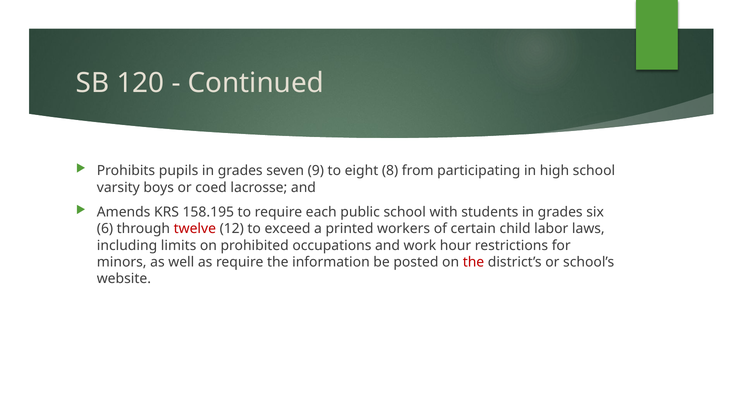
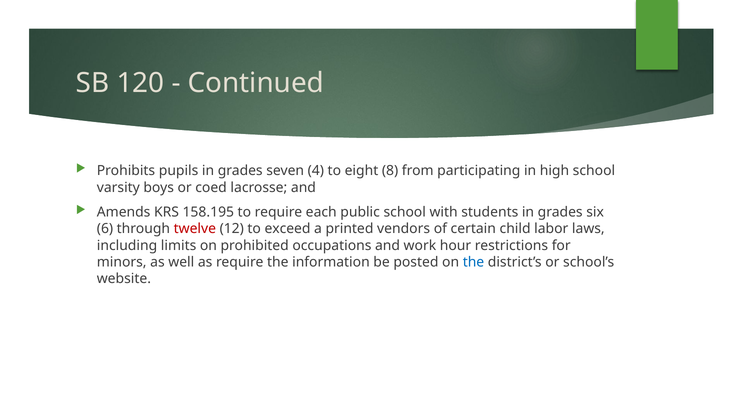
9: 9 -> 4 (316, 171)
workers: workers -> vendors (404, 229)
the colour: red -> blue (473, 262)
